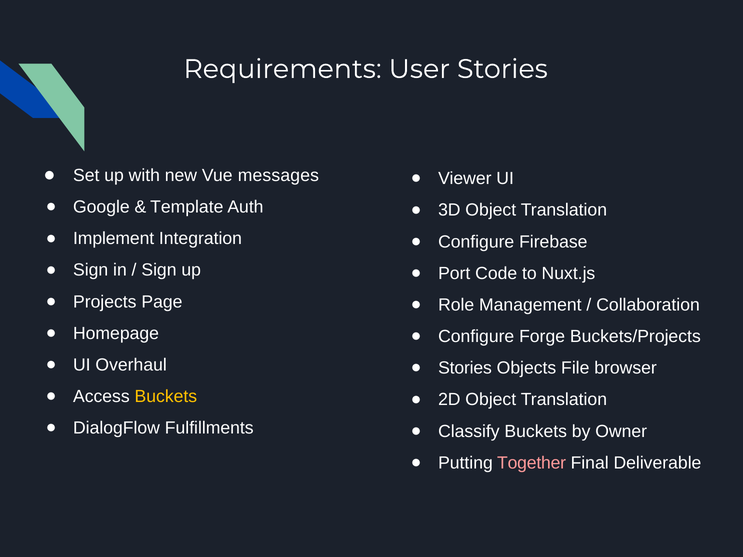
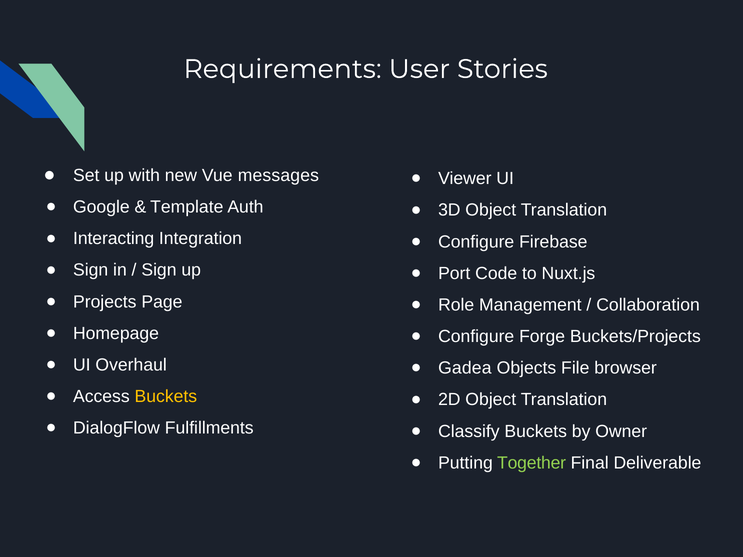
Implement: Implement -> Interacting (114, 239)
Stories: Stories -> Gadea (465, 368)
Together colour: pink -> light green (532, 463)
